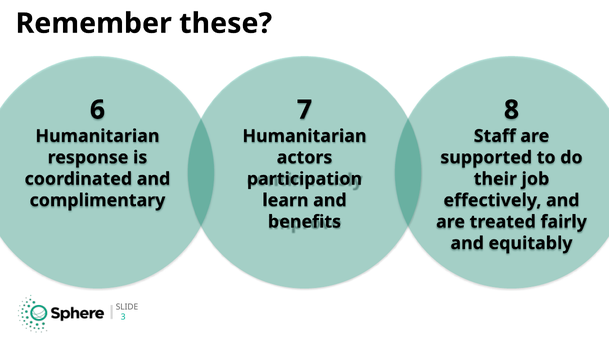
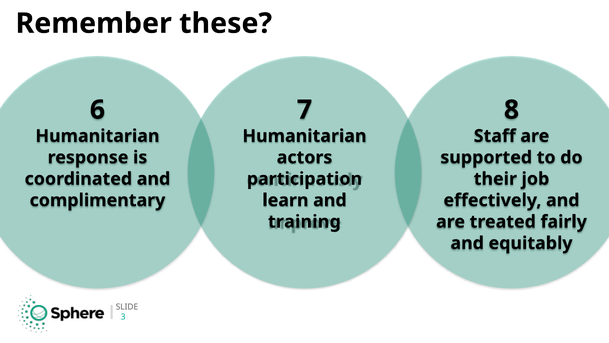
benefits: benefits -> training (304, 221)
